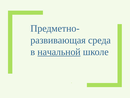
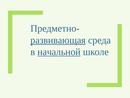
развивающая underline: none -> present (58, 40)
